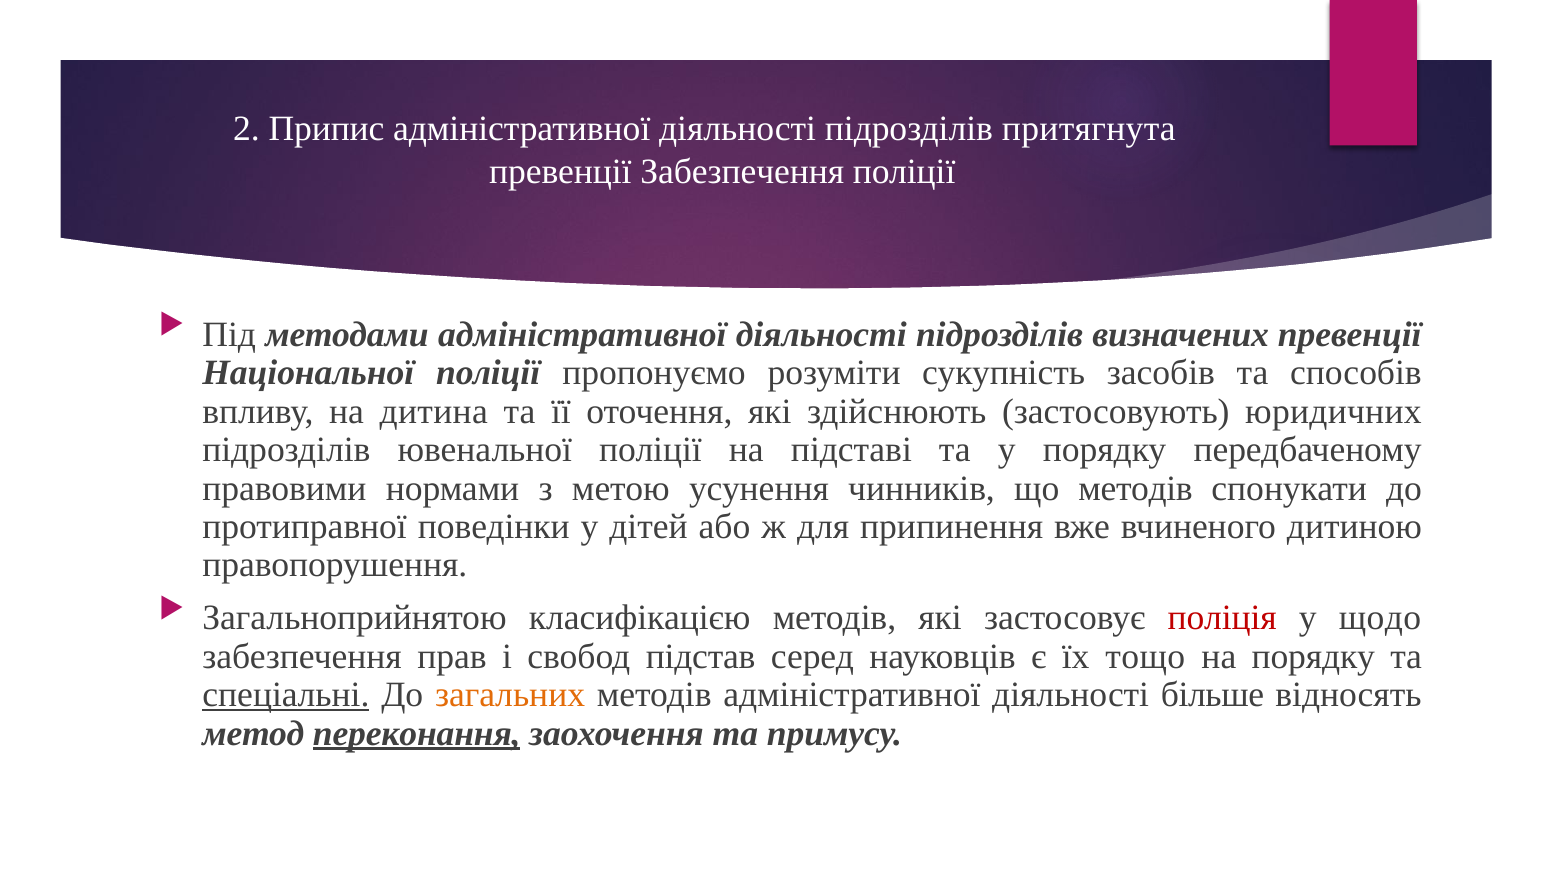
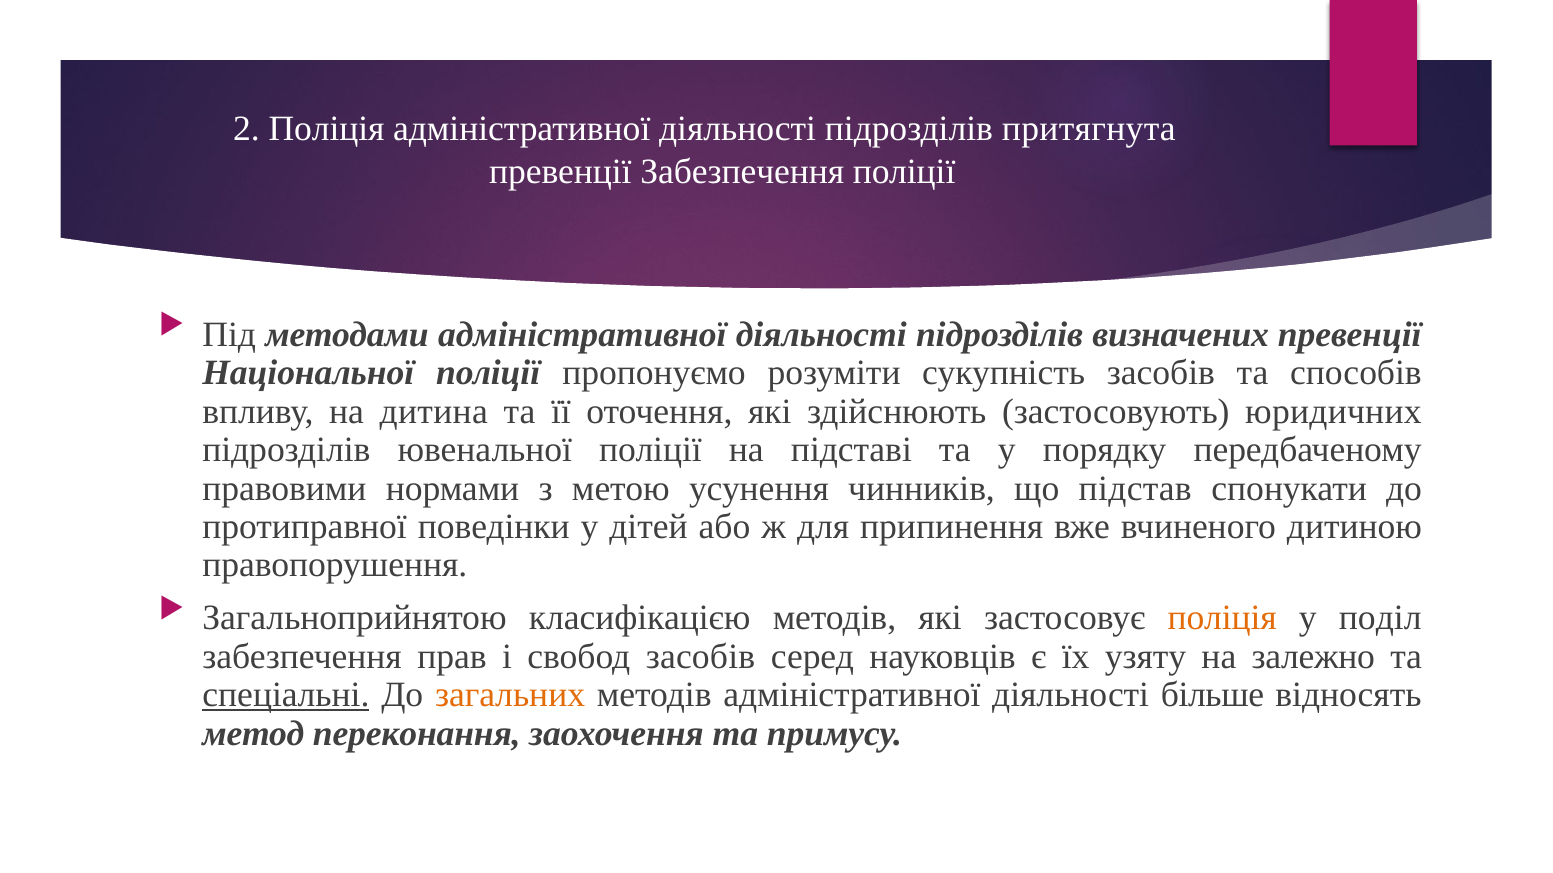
2 Припис: Припис -> Поліція (327, 129)
що методів: методів -> підстав (1135, 489)
поліція colour: red -> orange (1222, 618)
щодо: щодо -> поділ (1380, 618)
свобод підстав: підстав -> засобів (700, 657)
тощо: тощо -> узяту (1145, 657)
на порядку: порядку -> залежно (1313, 657)
переконання underline: present -> none (417, 734)
